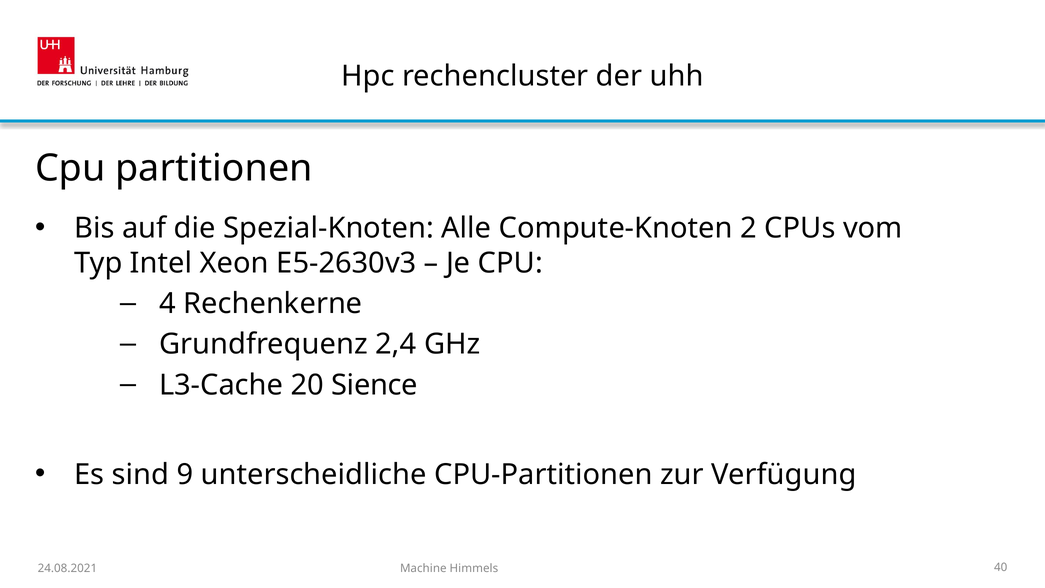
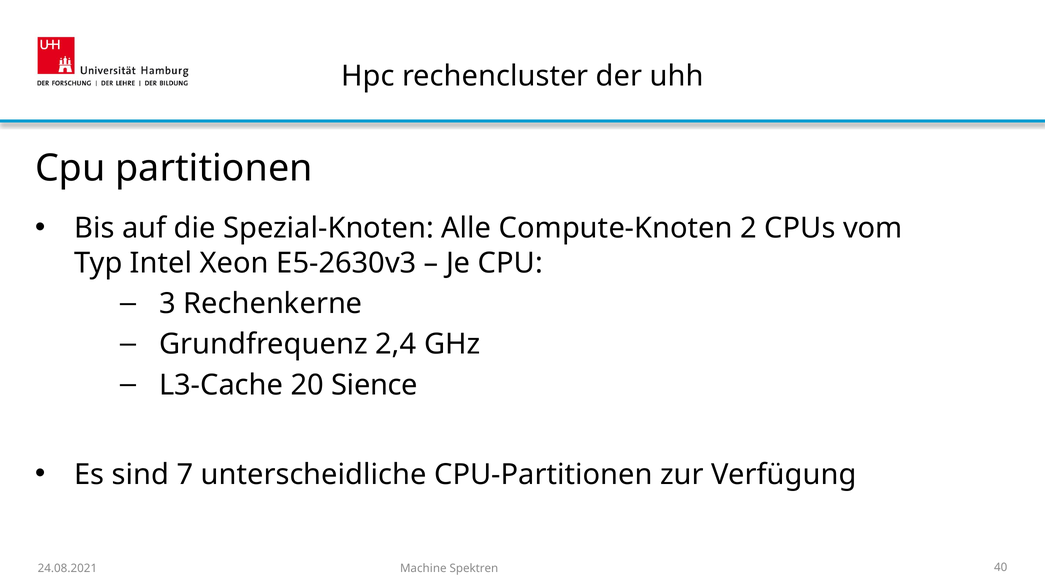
4: 4 -> 3 (167, 304)
9: 9 -> 7 (185, 474)
Himmels: Himmels -> Spektren (474, 568)
